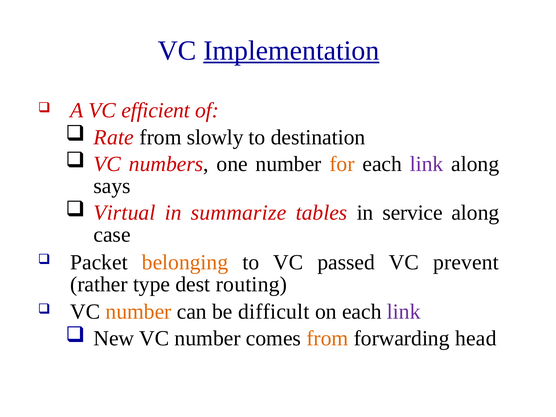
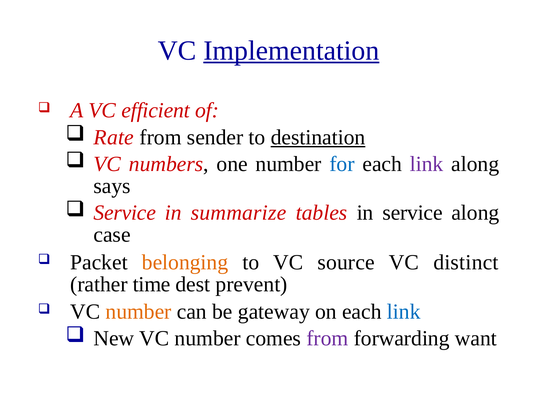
slowly: slowly -> sender (215, 137)
destination underline: none -> present (318, 137)
for colour: orange -> blue (342, 164)
Virtual: Virtual -> Service (125, 213)
passed: passed -> source (346, 262)
prevent: prevent -> distinct (466, 262)
type: type -> time (152, 284)
routing: routing -> prevent (252, 284)
difficult: difficult -> gateway (274, 312)
link colour: purple -> blue (404, 312)
from colour: orange -> purple (327, 338)
head: head -> want (476, 338)
